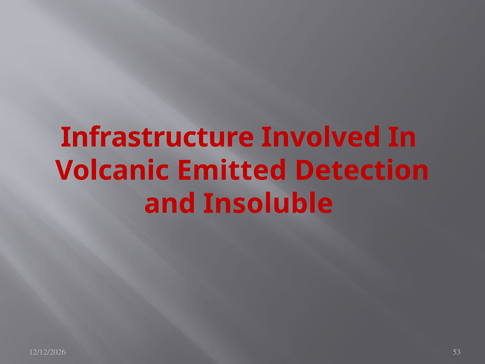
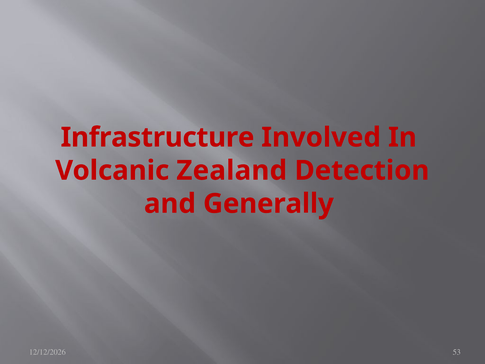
Emitted: Emitted -> Zealand (232, 170)
Insoluble: Insoluble -> Generally (268, 204)
